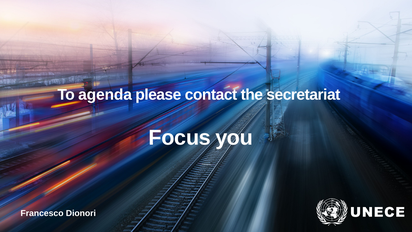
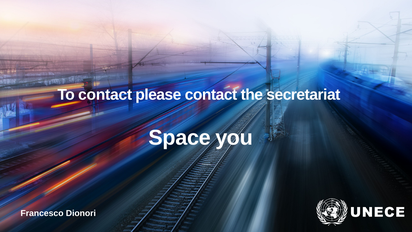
To agenda: agenda -> contact (105, 95)
Focus: Focus -> Space (180, 138)
